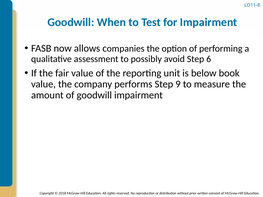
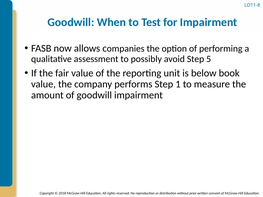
6: 6 -> 5 (209, 59)
9: 9 -> 1 (178, 84)
